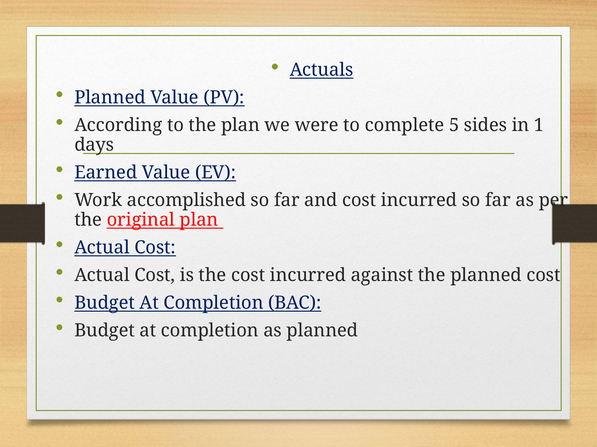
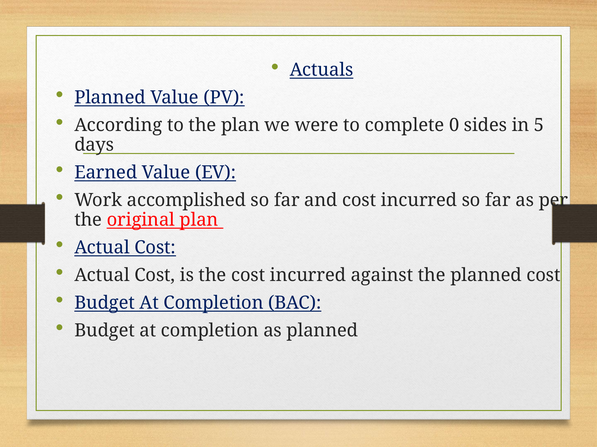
5: 5 -> 0 (454, 125)
1: 1 -> 5 (539, 125)
